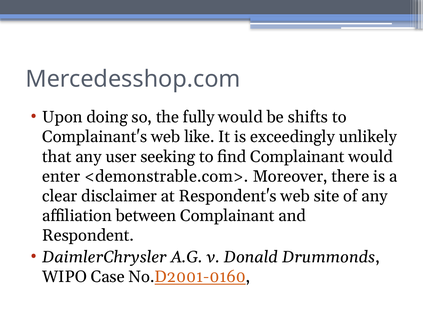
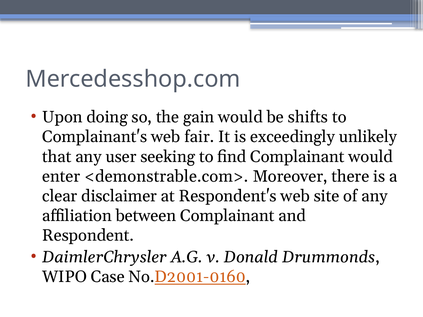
fully: fully -> gain (199, 117)
like: like -> fair (199, 137)
